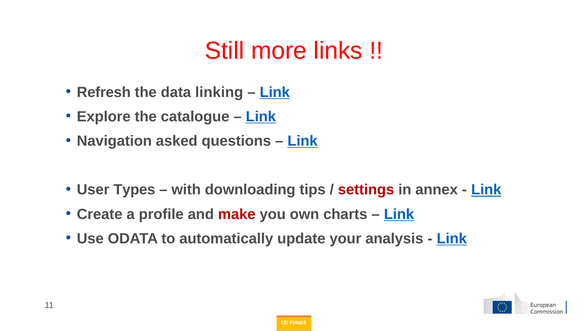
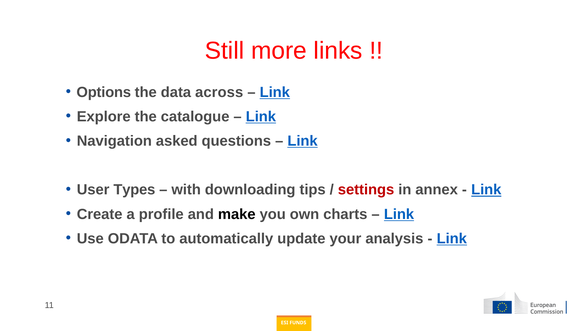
Refresh: Refresh -> Options (104, 92)
linking: linking -> across (219, 92)
make colour: red -> black (237, 214)
